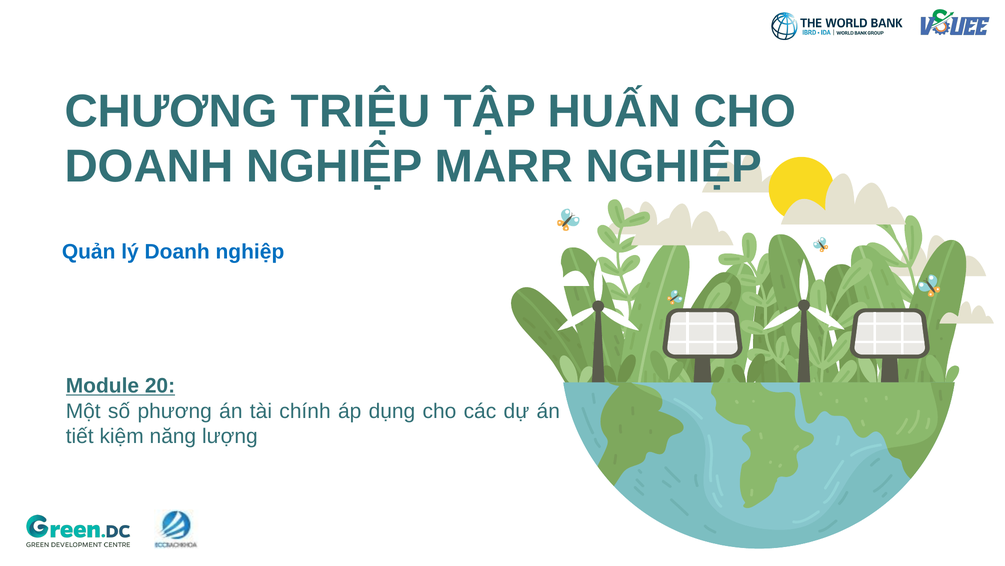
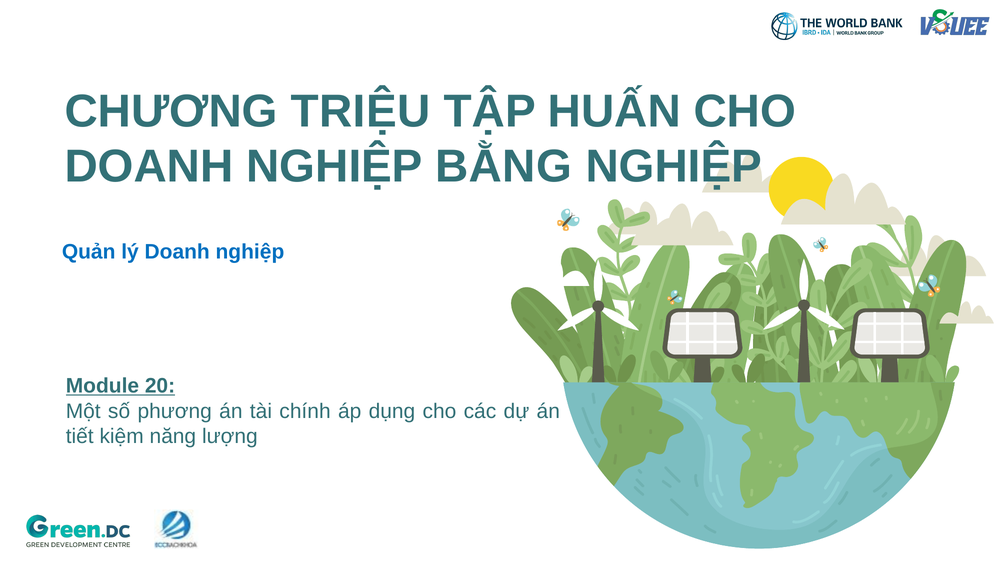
MARR: MARR -> BẰNG (503, 166)
